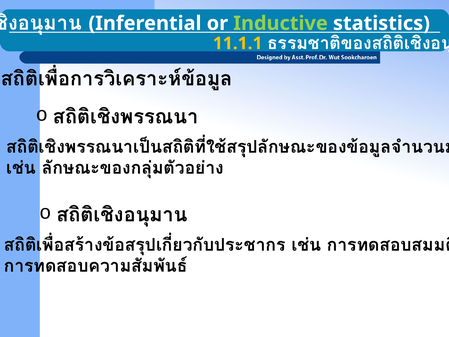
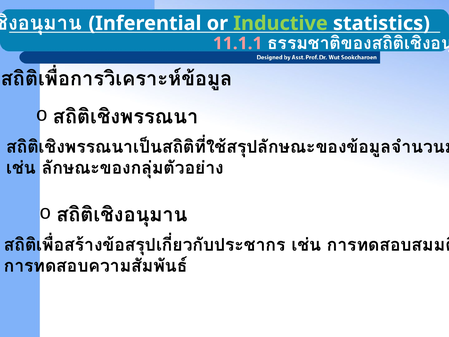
11.1.1 colour: yellow -> pink (238, 43)
